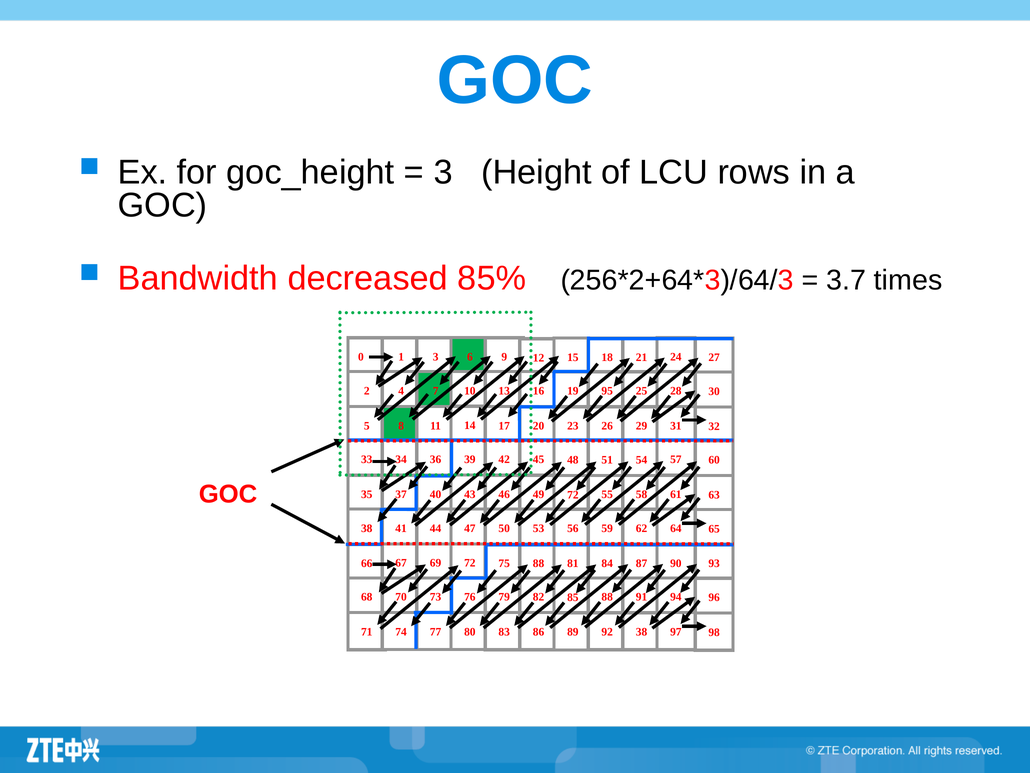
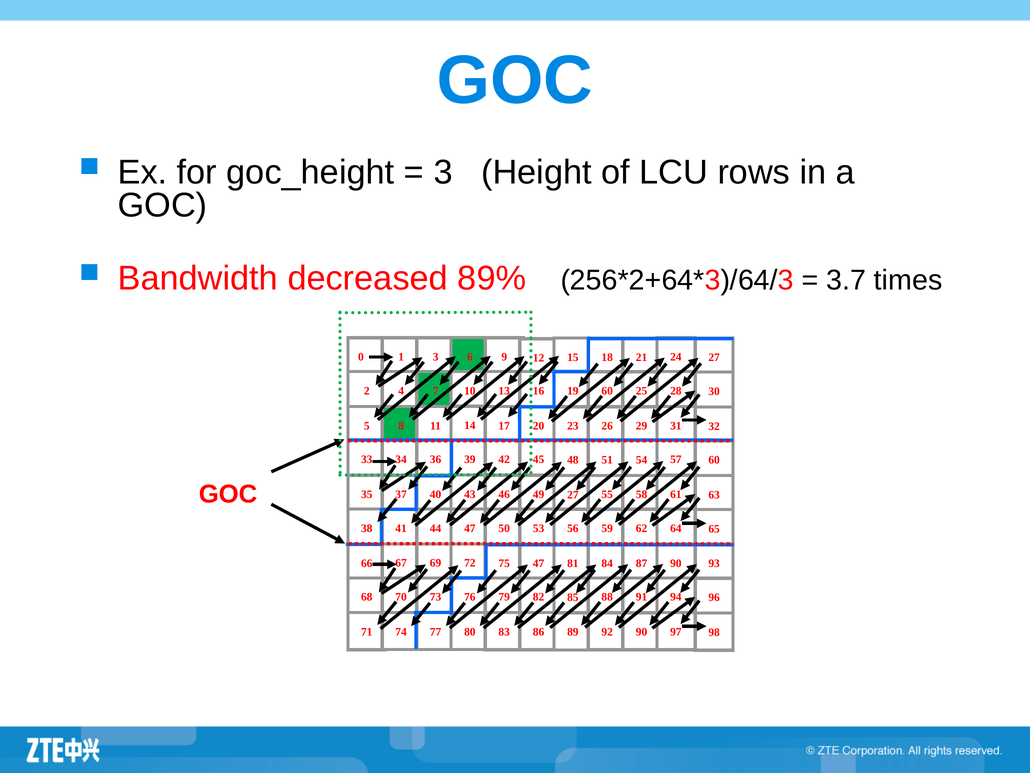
85%: 85% -> 89% (492, 278)
19 95: 95 -> 60 (607, 391)
49 72: 72 -> 27 (573, 494)
75 88: 88 -> 47 (539, 563)
92 38: 38 -> 90 (642, 632)
